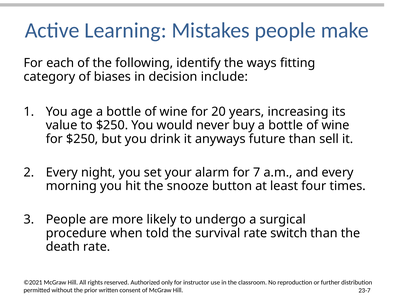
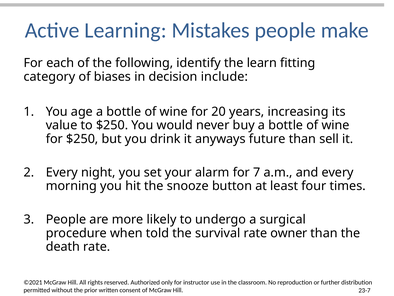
ways: ways -> learn (262, 63)
switch: switch -> owner (289, 233)
